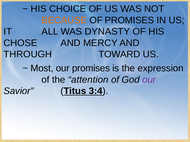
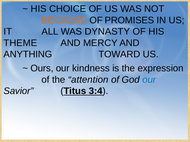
CHOSE: CHOSE -> THEME (20, 43)
THROUGH: THROUGH -> ANYTHING (28, 54)
Most: Most -> Ours (42, 69)
our promises: promises -> kindness (91, 69)
our colour: purple -> blue (149, 80)
